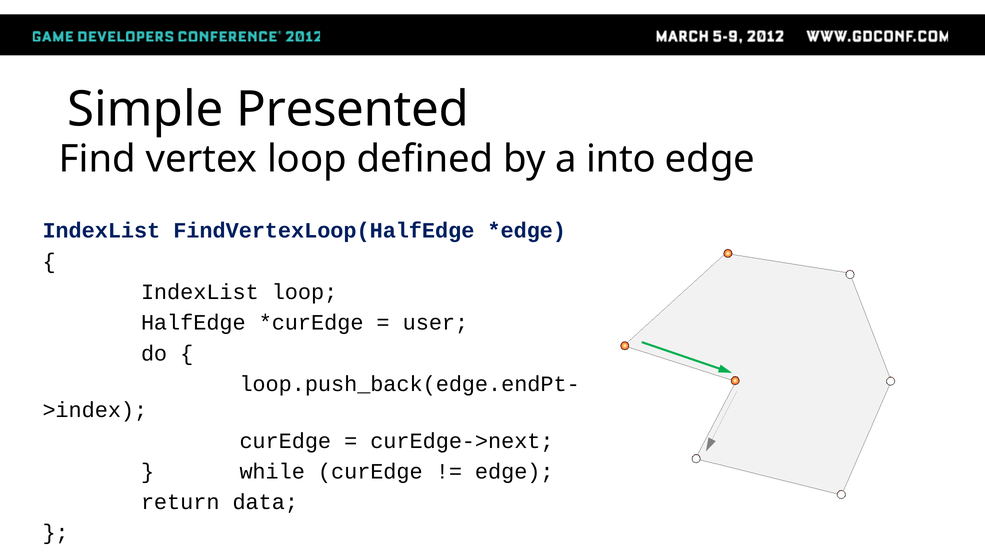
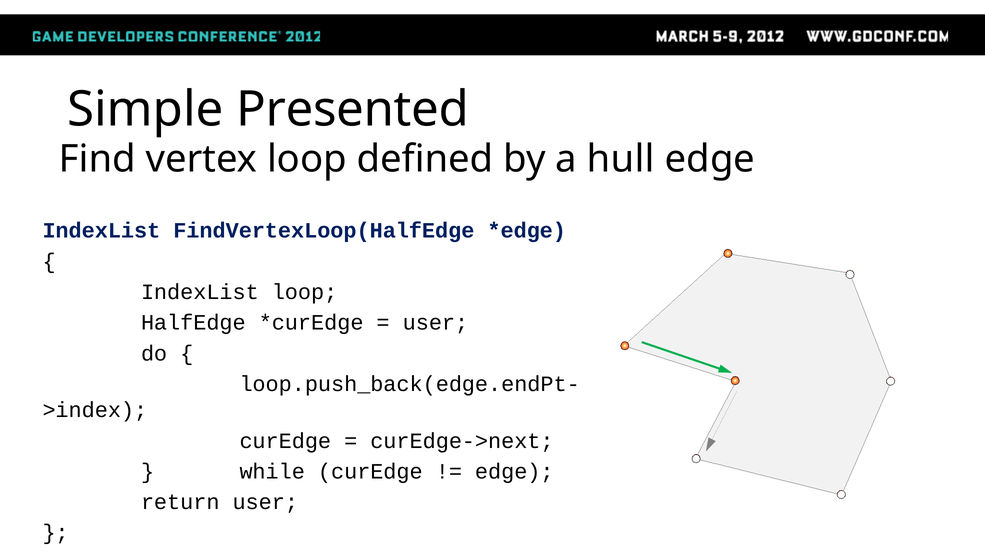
into: into -> hull (621, 159)
return data: data -> user (265, 502)
